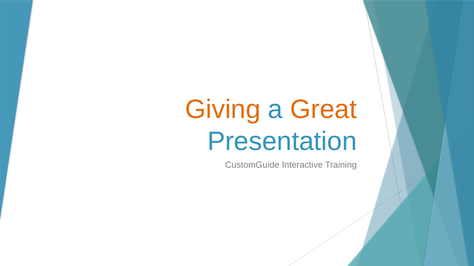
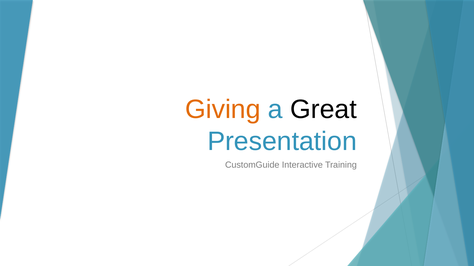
Great colour: orange -> black (323, 110)
